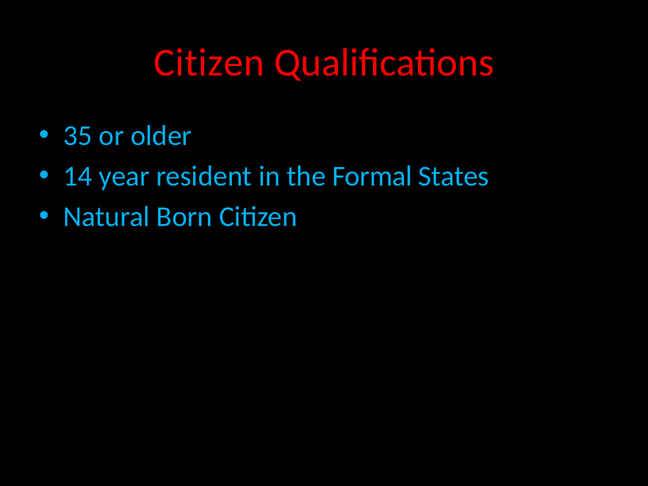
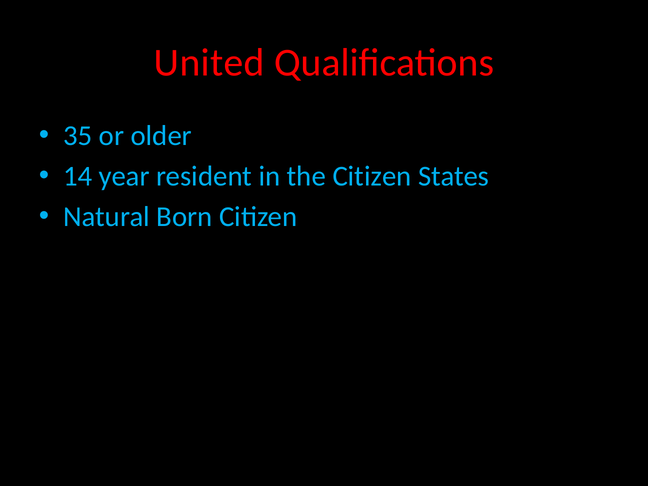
Citizen: Citizen -> United (209, 63)
the Formal: Formal -> Citizen (372, 176)
